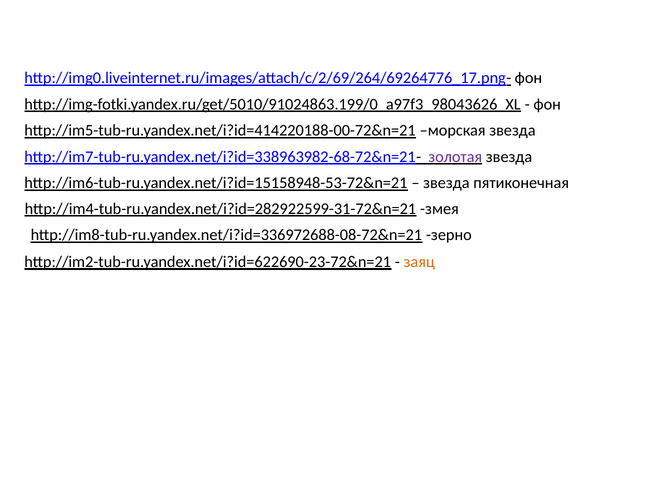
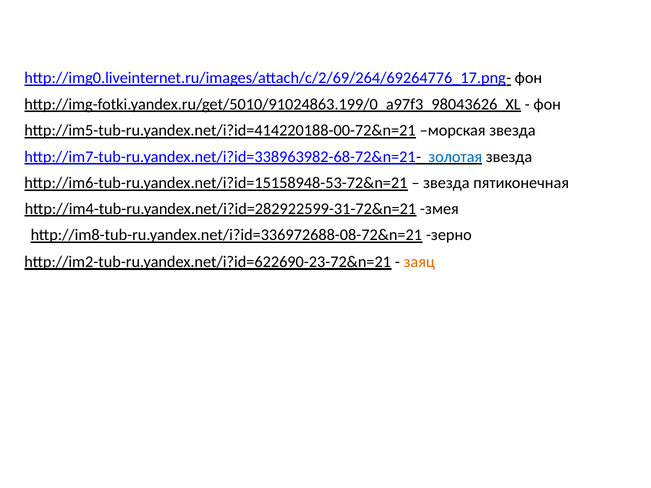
золотая colour: purple -> blue (455, 157)
